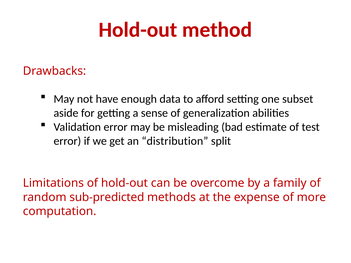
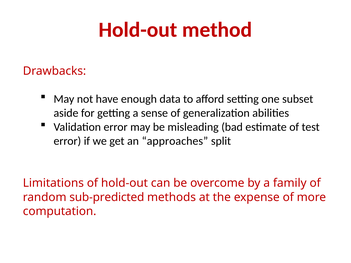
distribution: distribution -> approaches (175, 141)
